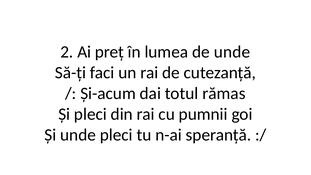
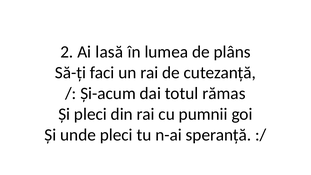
preț: preț -> lasă (109, 52)
de unde: unde -> plâns (232, 52)
